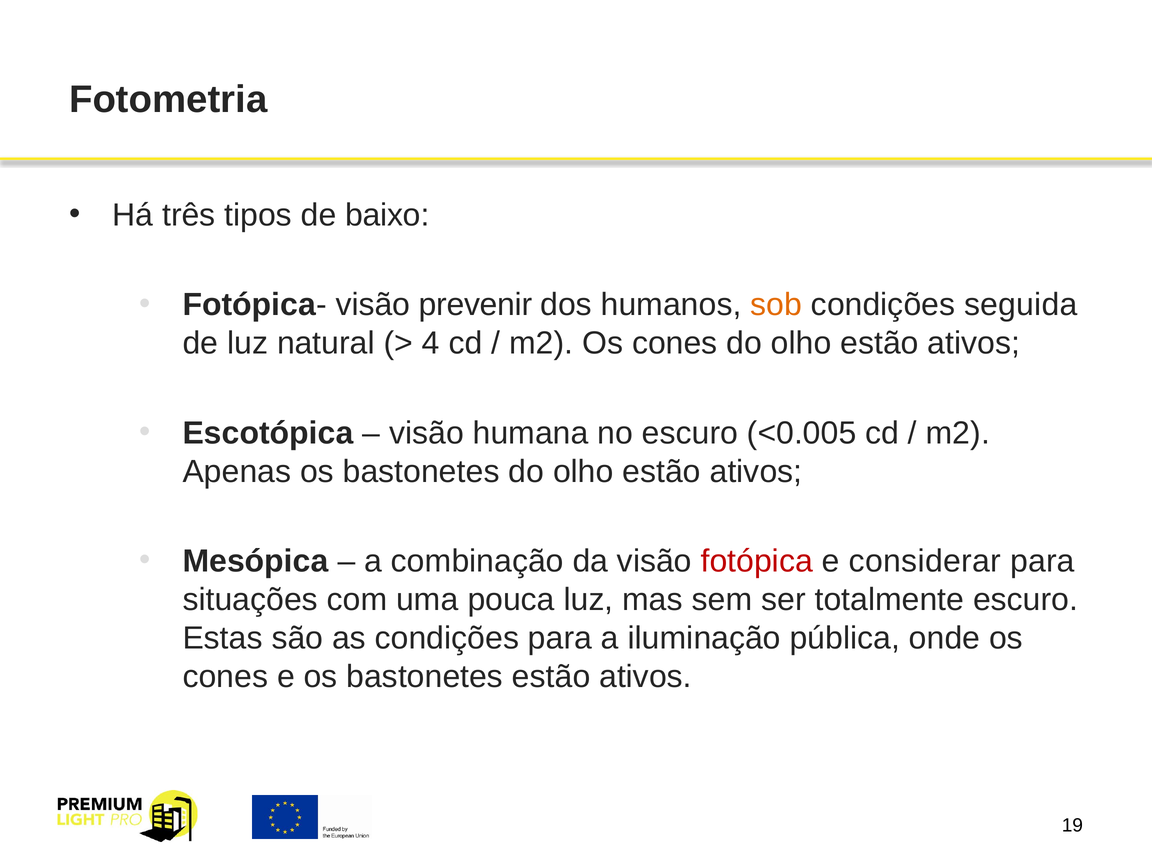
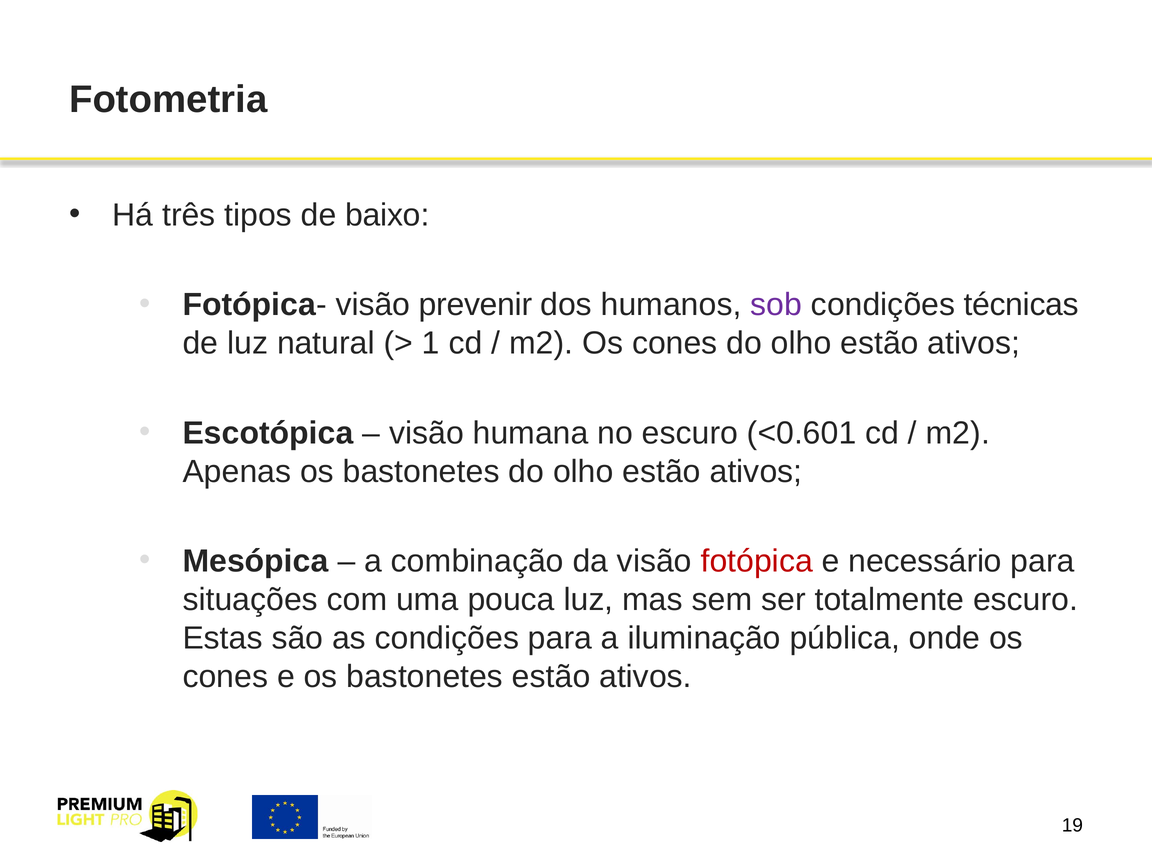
sob colour: orange -> purple (776, 305)
seguida: seguida -> técnicas (1021, 305)
4: 4 -> 1 (431, 343)
<0.005: <0.005 -> <0.601 (802, 433)
considerar: considerar -> necessário (925, 561)
